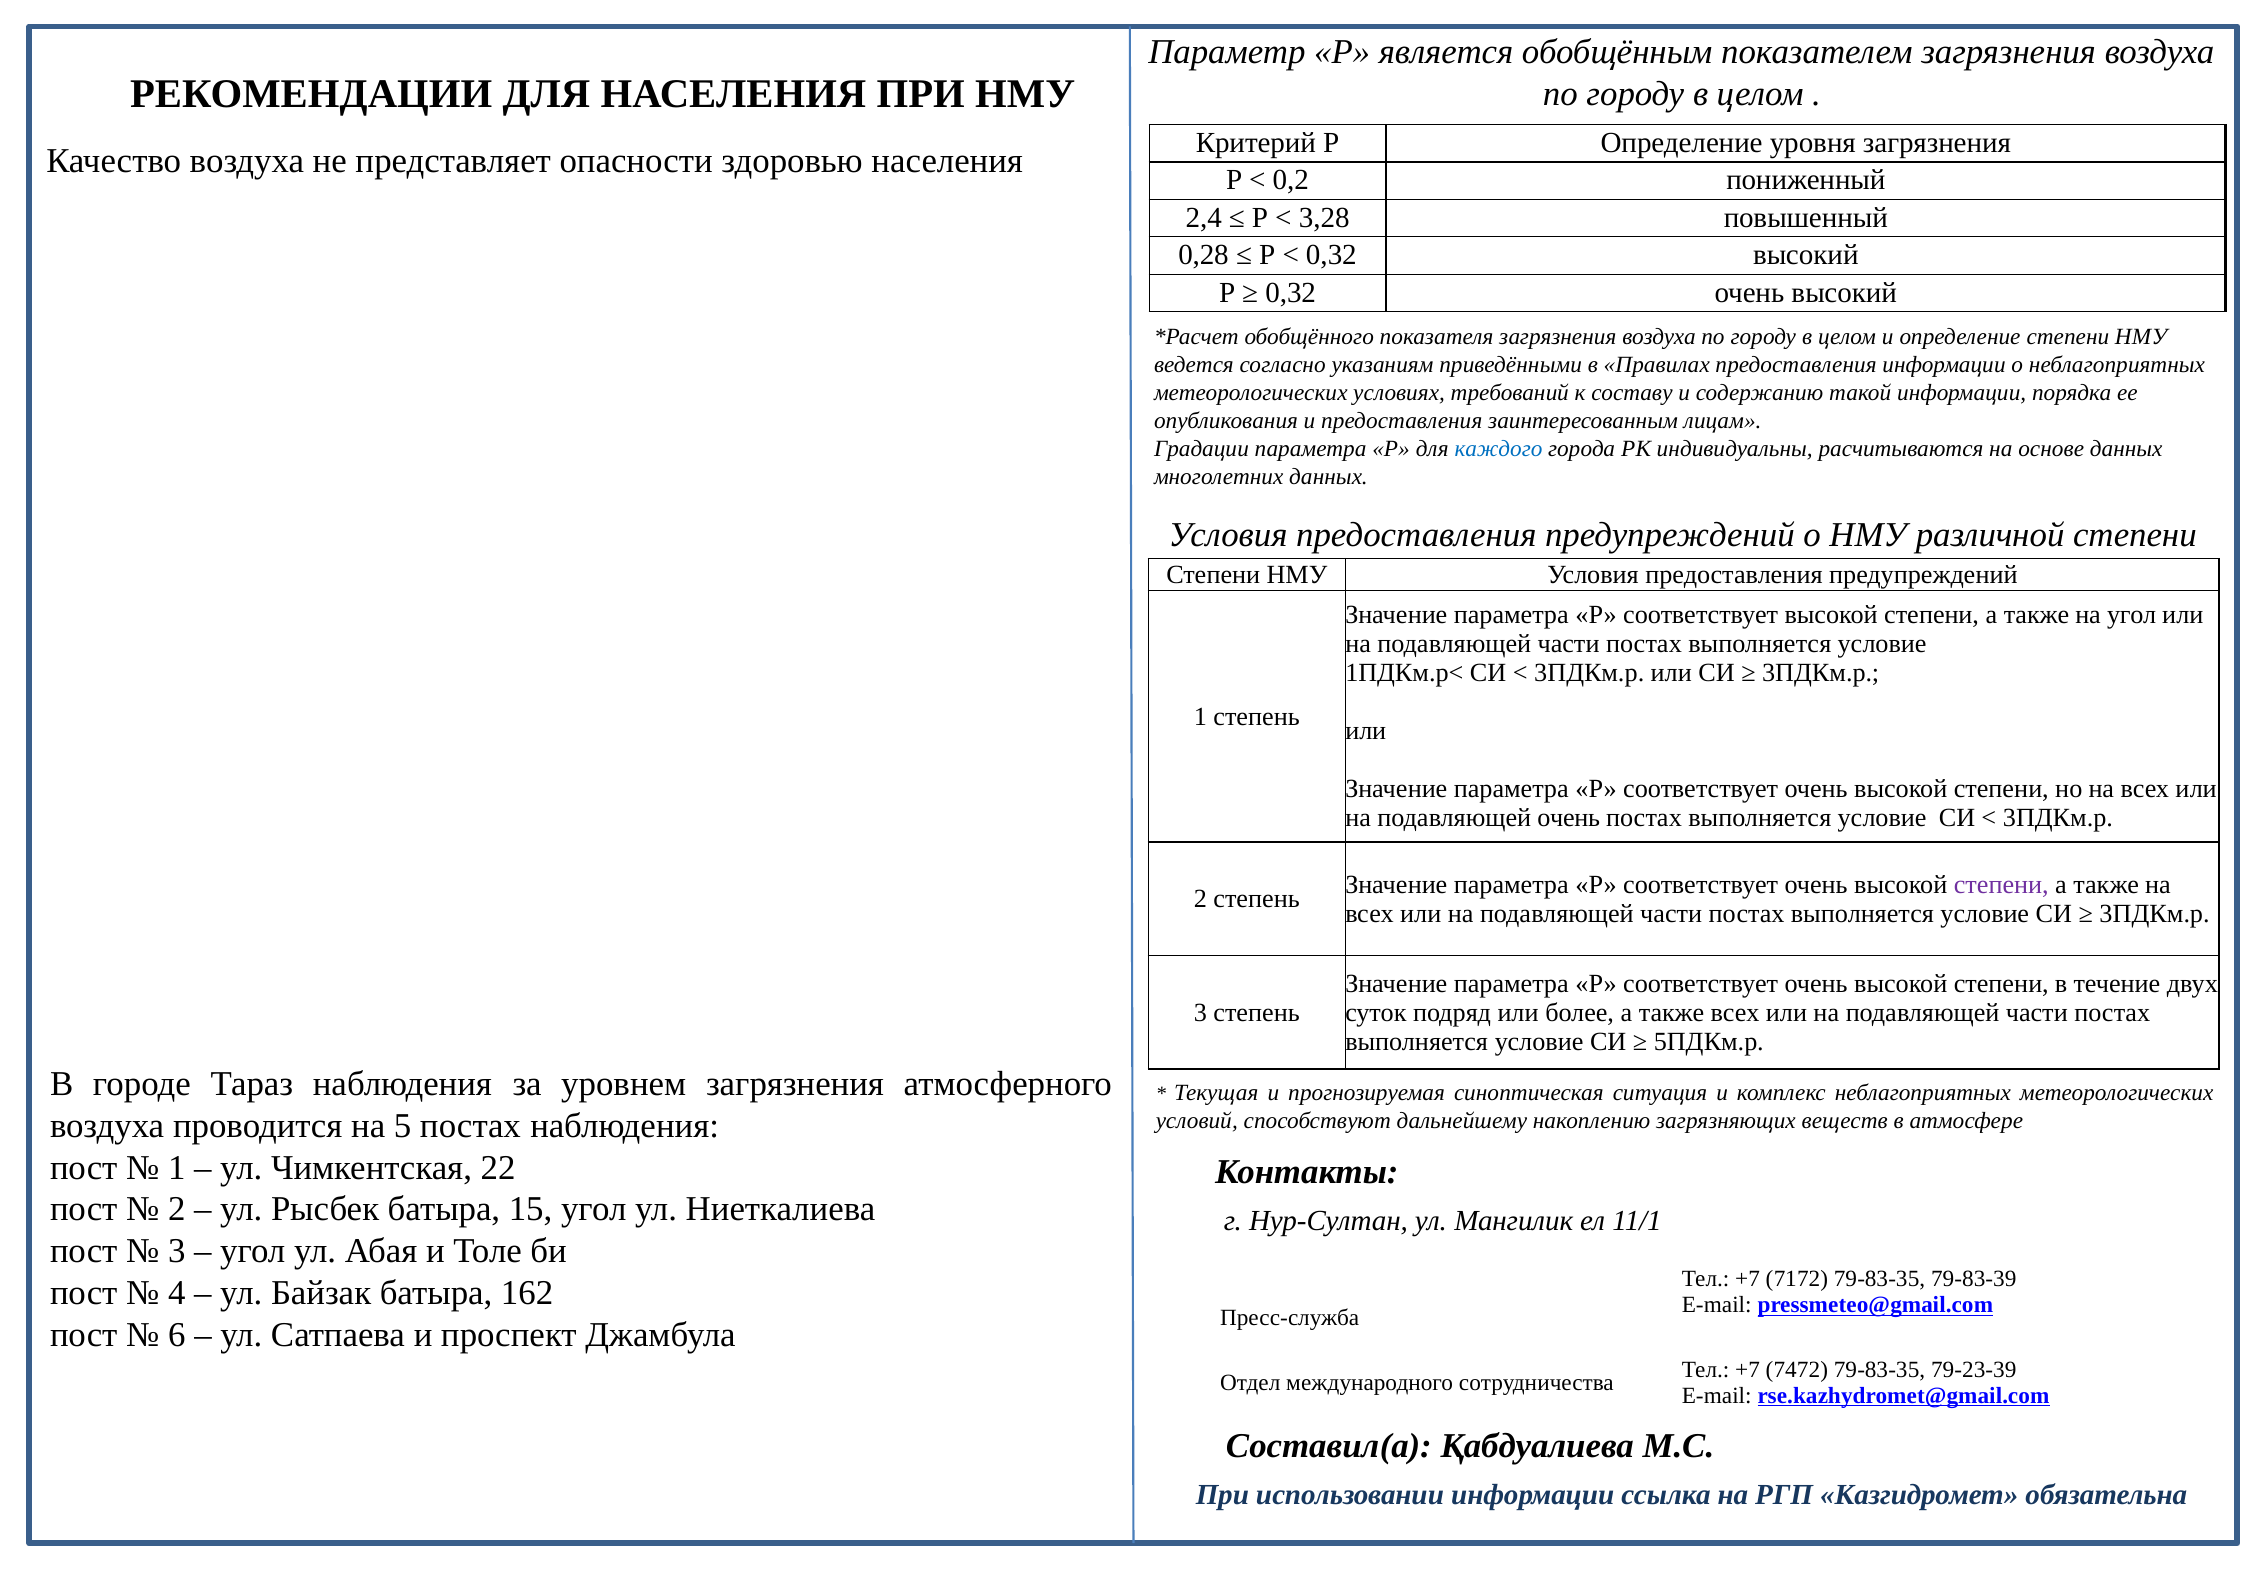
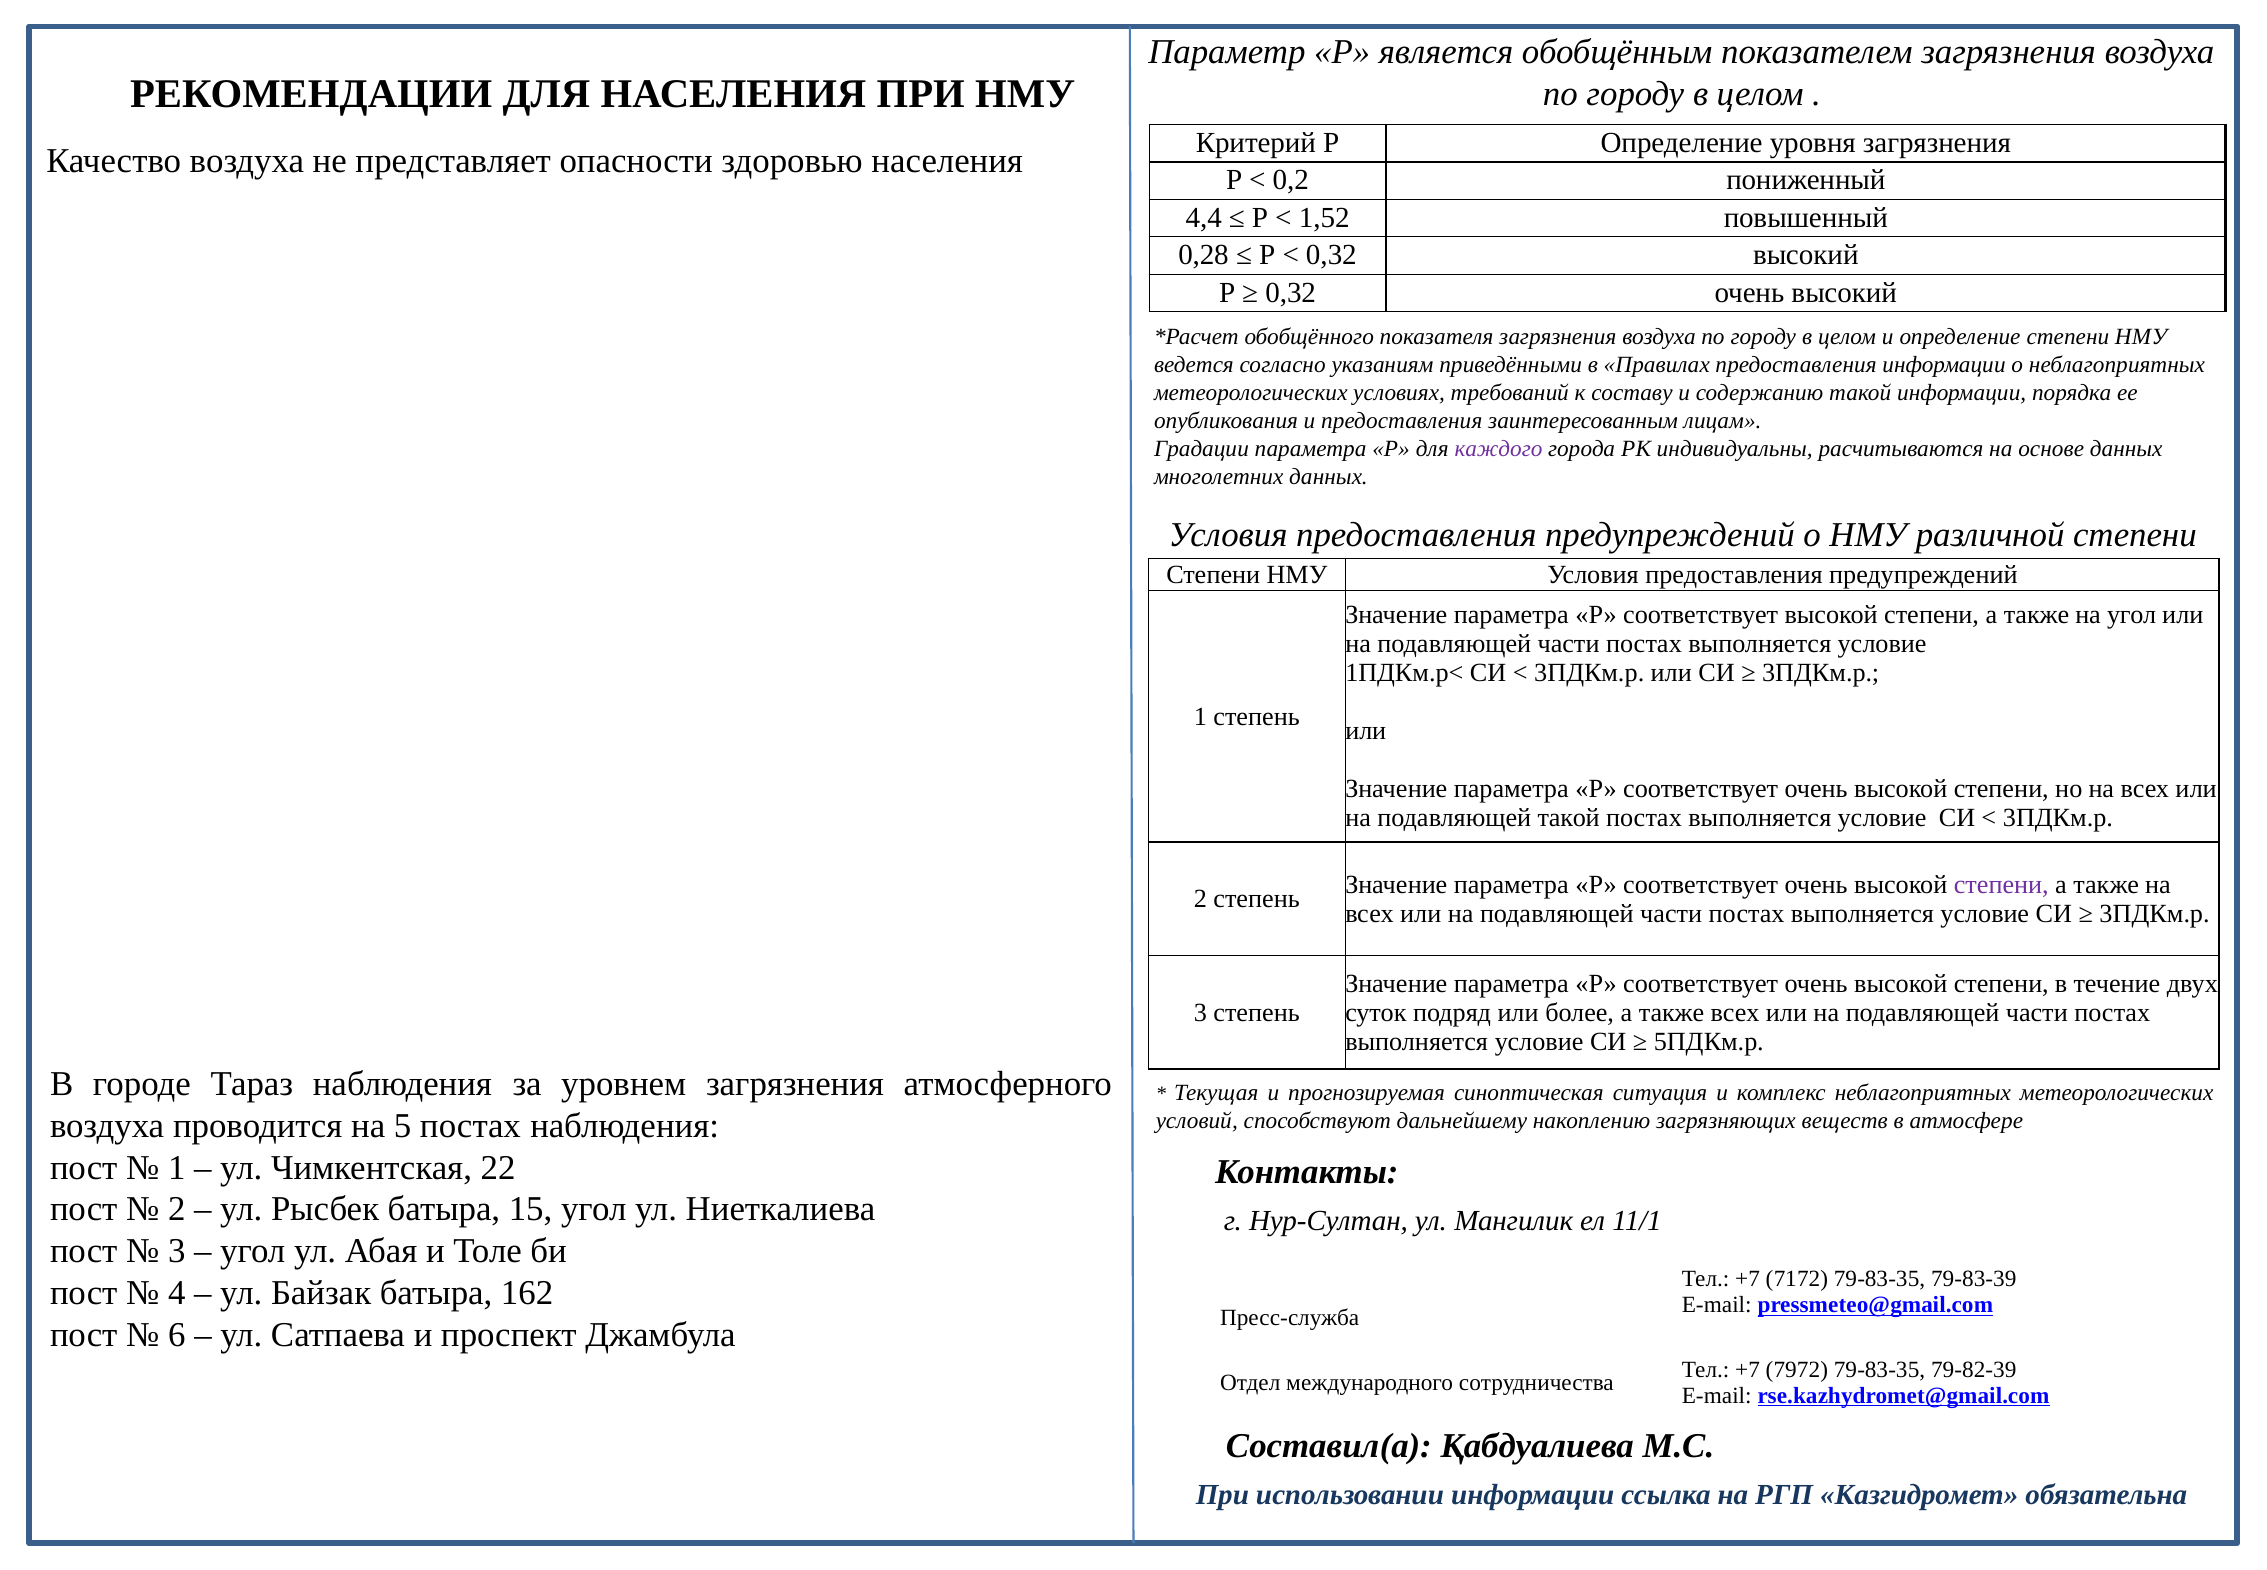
2,4: 2,4 -> 4,4 (1204, 218)
3,28: 3,28 -> 1,52 (1324, 218)
каждого colour: blue -> purple (1498, 448)
подавляющей очень: очень -> такой (1569, 818)
7472: 7472 -> 7972 (1797, 1369)
79-23-39: 79-23-39 -> 79-82-39 (1974, 1369)
